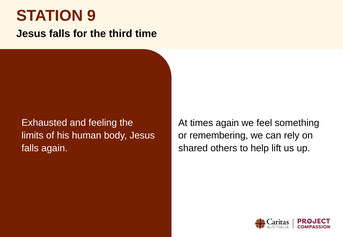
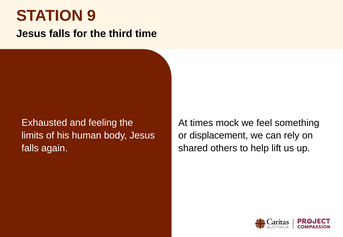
times again: again -> mock (227, 123)
remembering: remembering -> displacement (219, 136)
